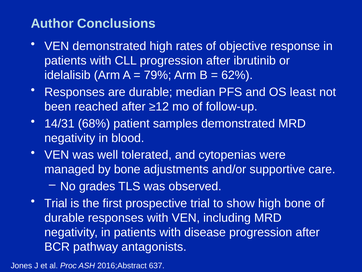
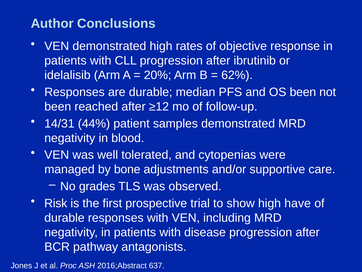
79%: 79% -> 20% (158, 75)
OS least: least -> been (303, 92)
68%: 68% -> 44% (94, 123)
Trial: Trial -> Risk (56, 203)
high bone: bone -> have (298, 203)
